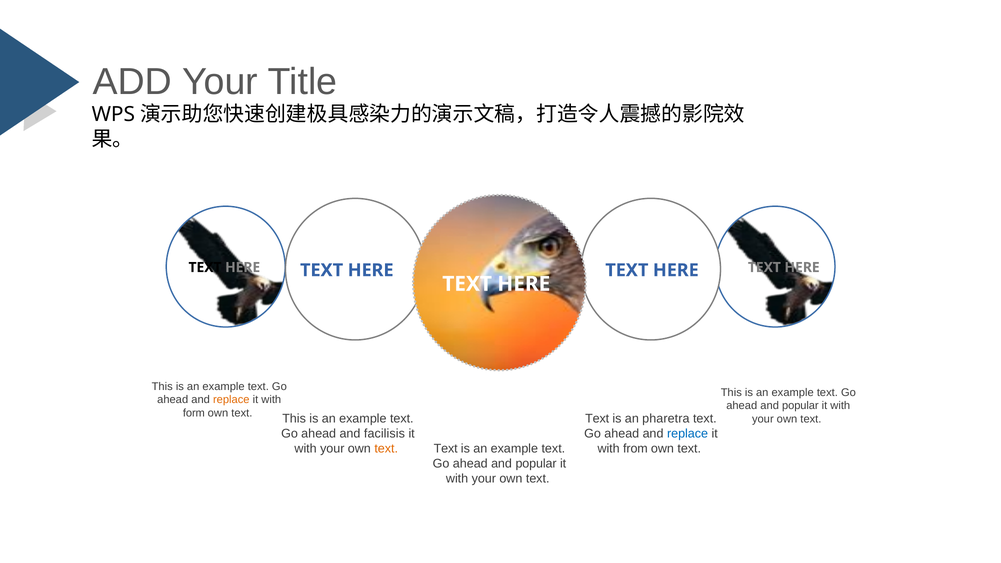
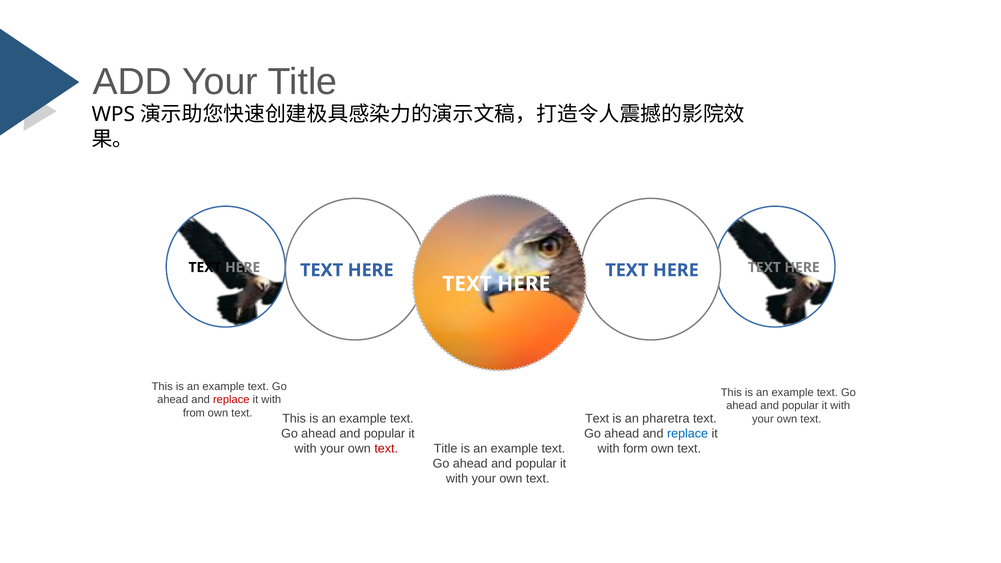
replace colour: orange -> red (231, 400)
form: form -> from (194, 413)
facilisis: facilisis -> popular (385, 434)
Text: Text -> Title (446, 449)
text colour: orange -> red (386, 449)
from: from -> form (635, 449)
